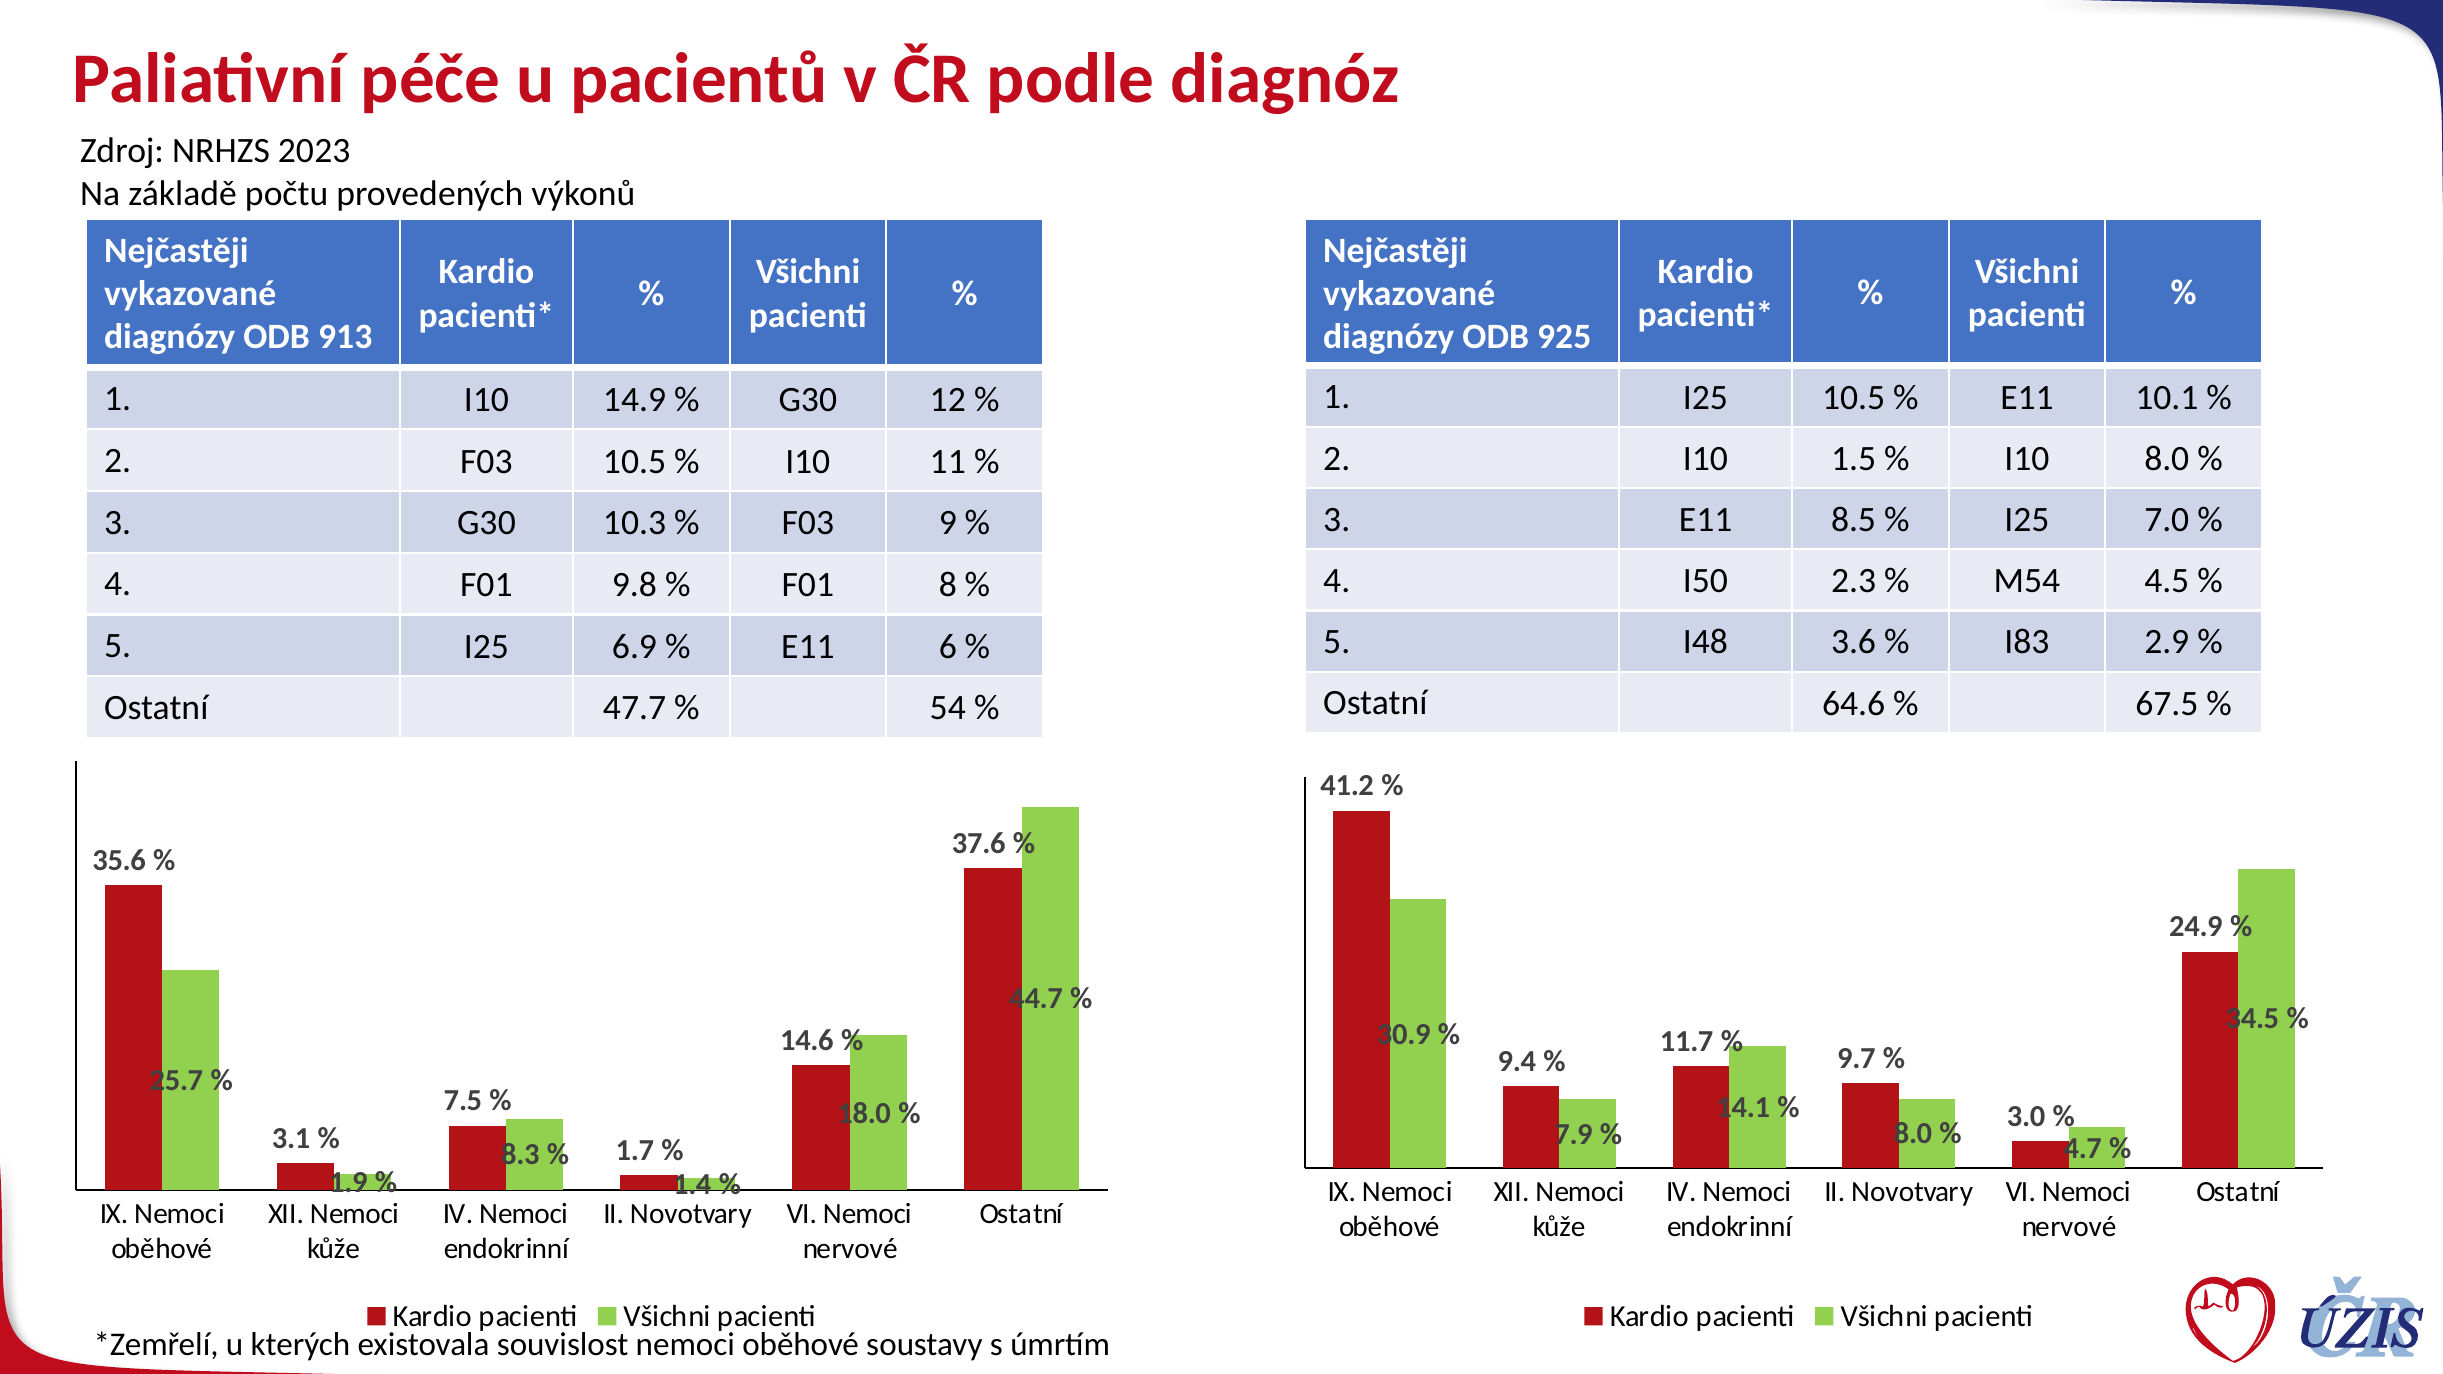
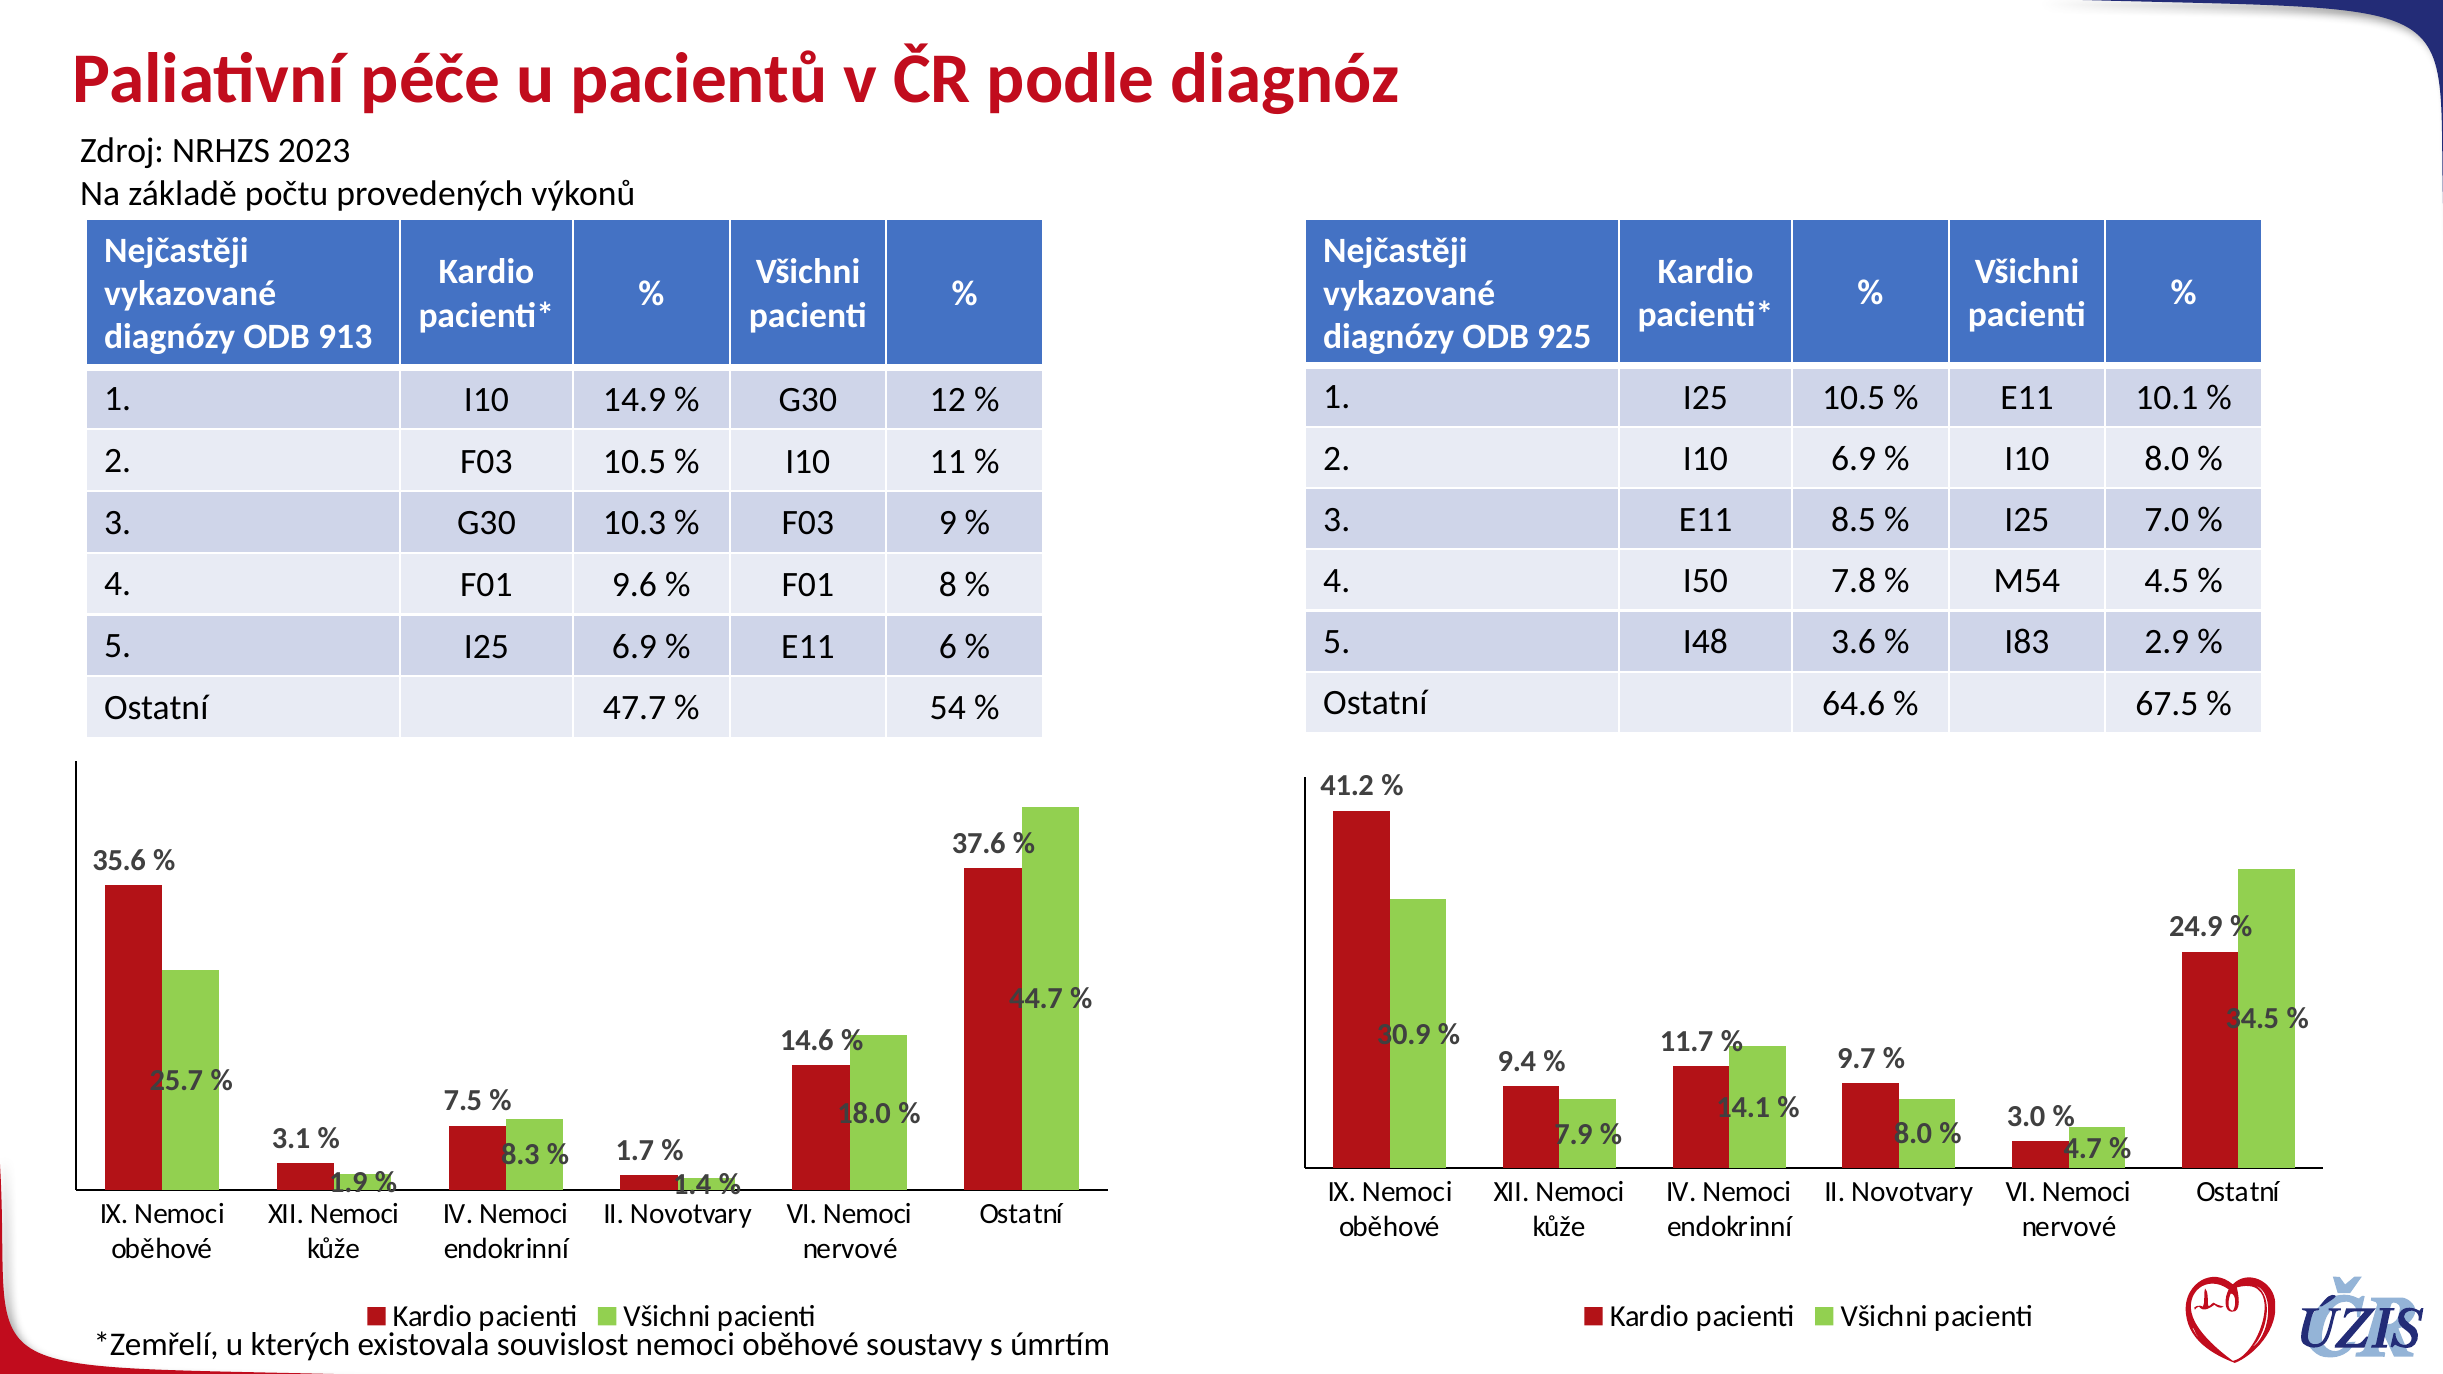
I10 1.5: 1.5 -> 6.9 (1854, 459)
2.3: 2.3 -> 7.8 (1854, 581)
9.8: 9.8 -> 9.6 (634, 585)
